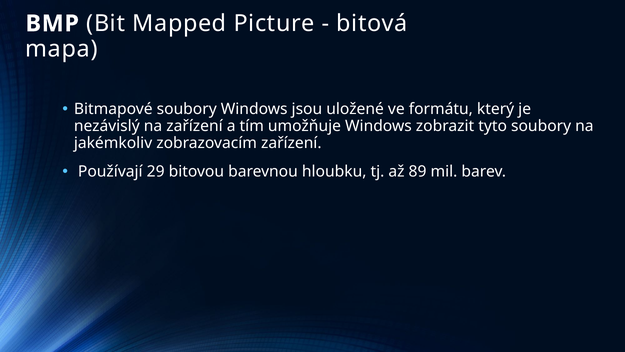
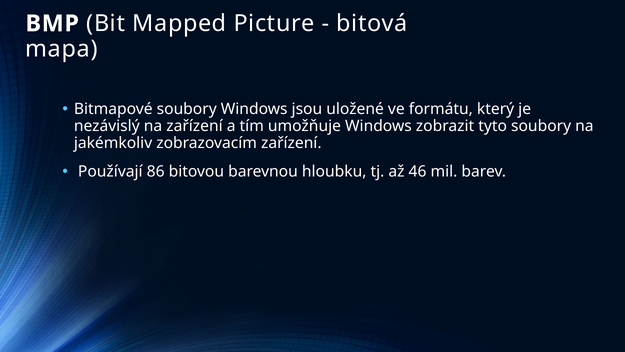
29: 29 -> 86 (156, 171)
89: 89 -> 46 (418, 171)
